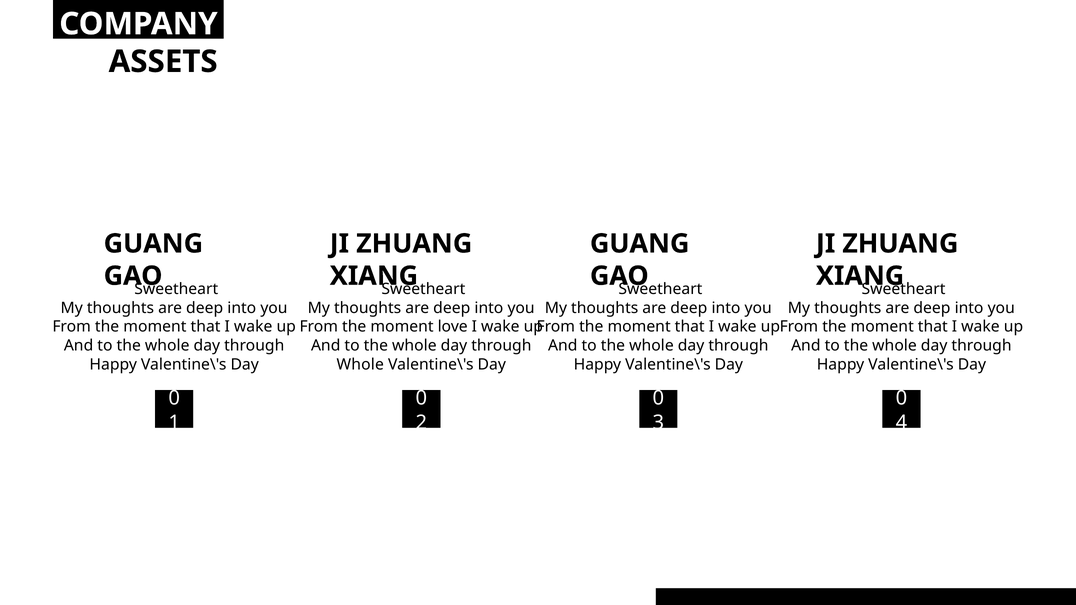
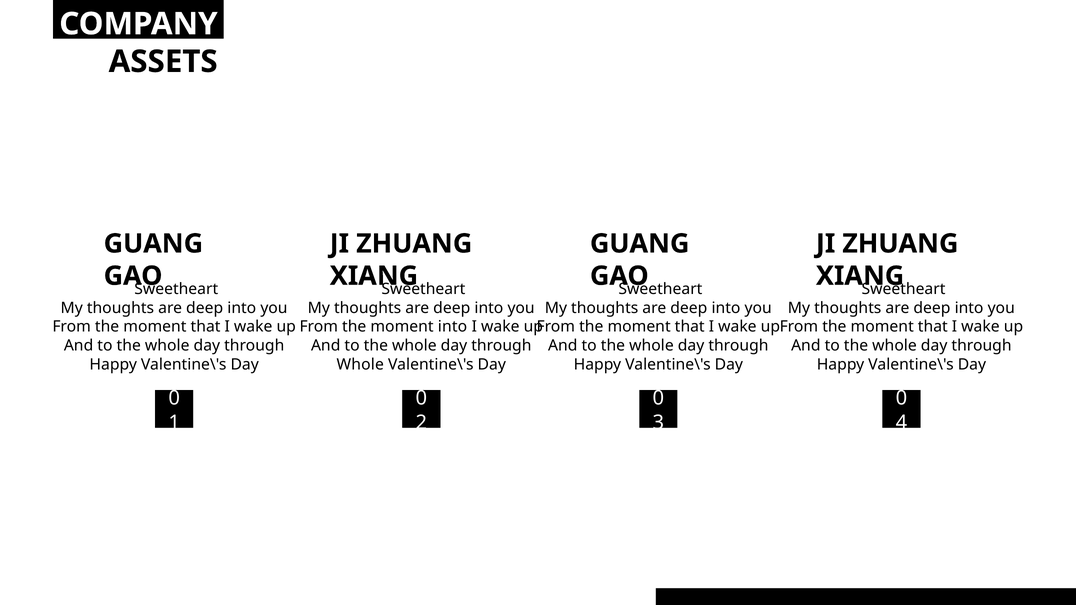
moment love: love -> into (453, 327)
